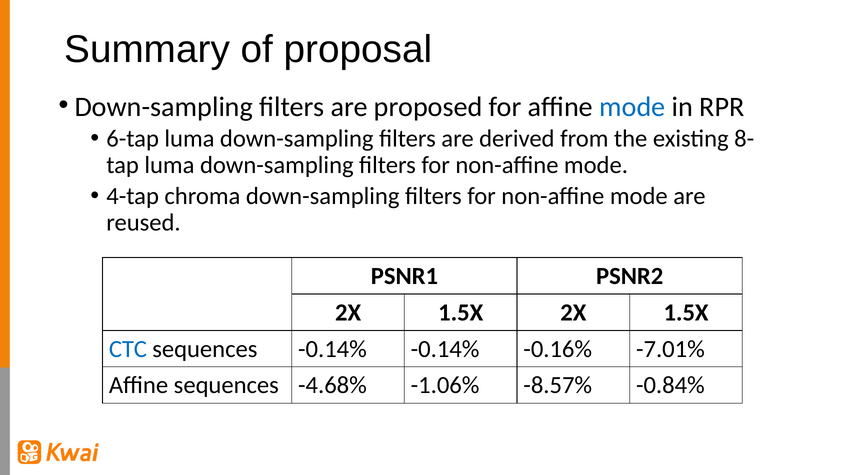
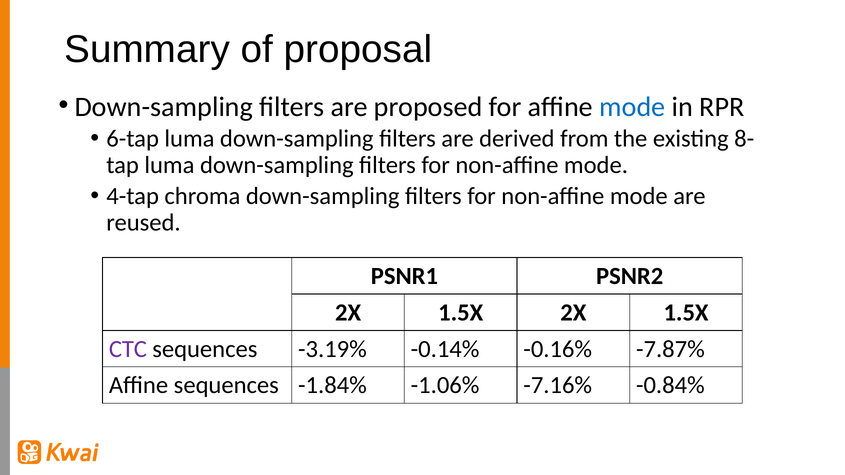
CTC colour: blue -> purple (128, 349)
sequences -0.14%: -0.14% -> -3.19% (332, 349)
-7.01%: -7.01% -> -7.87% (670, 349)
-4.68%: -4.68% -> -1.84% (332, 386)
-8.57%: -8.57% -> -7.16% (558, 386)
